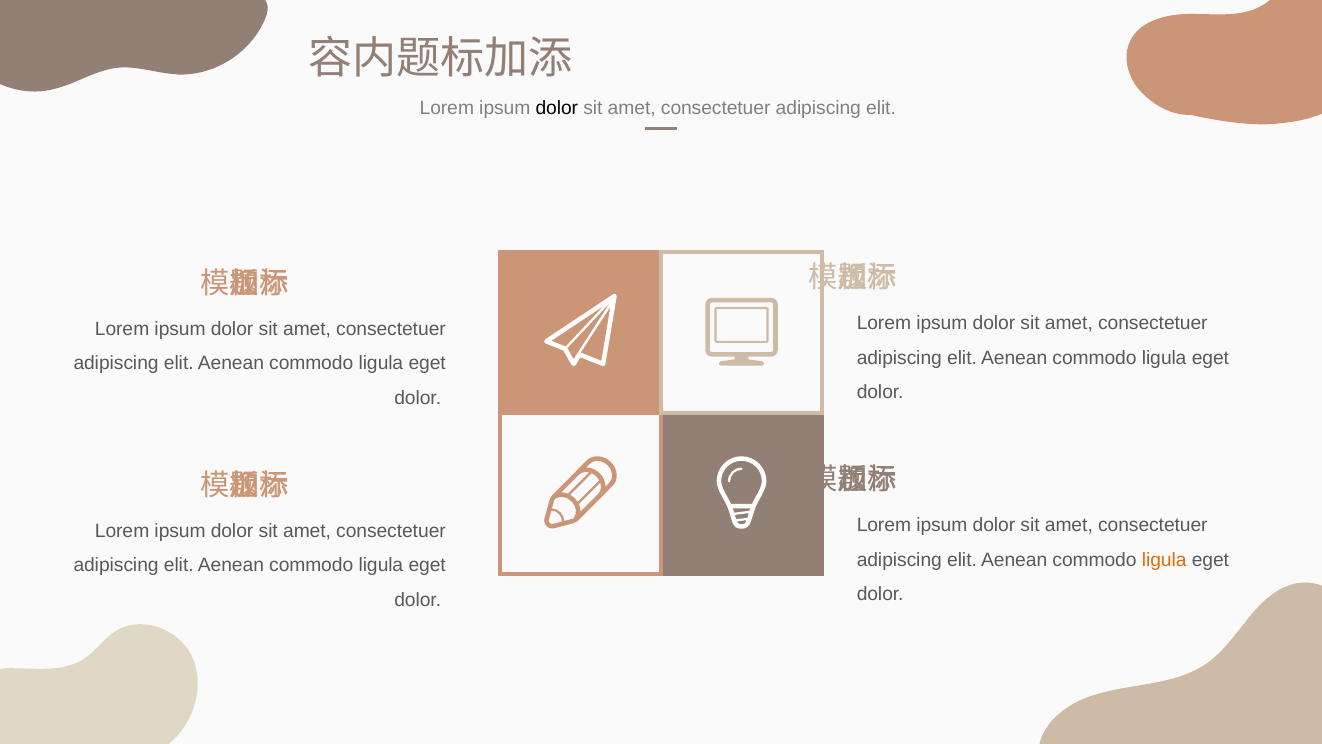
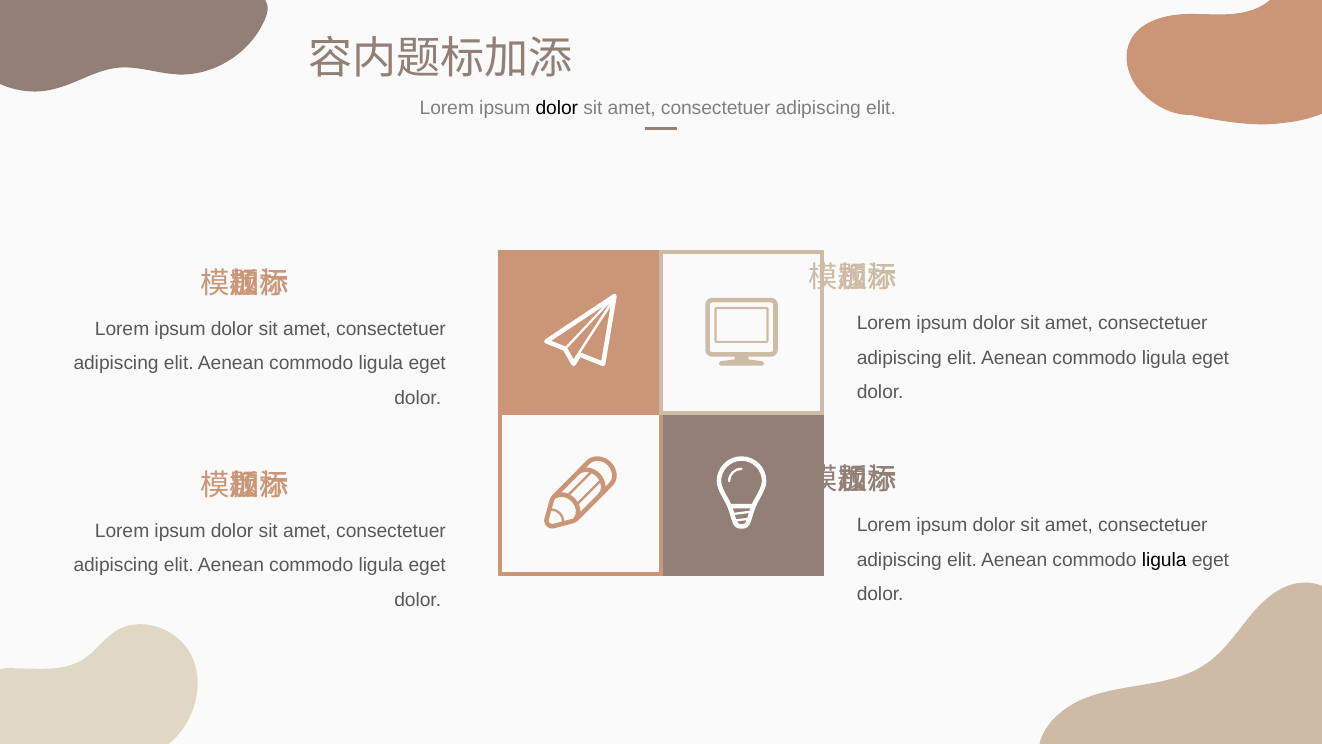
ligula colour: orange -> black (1164, 560)
